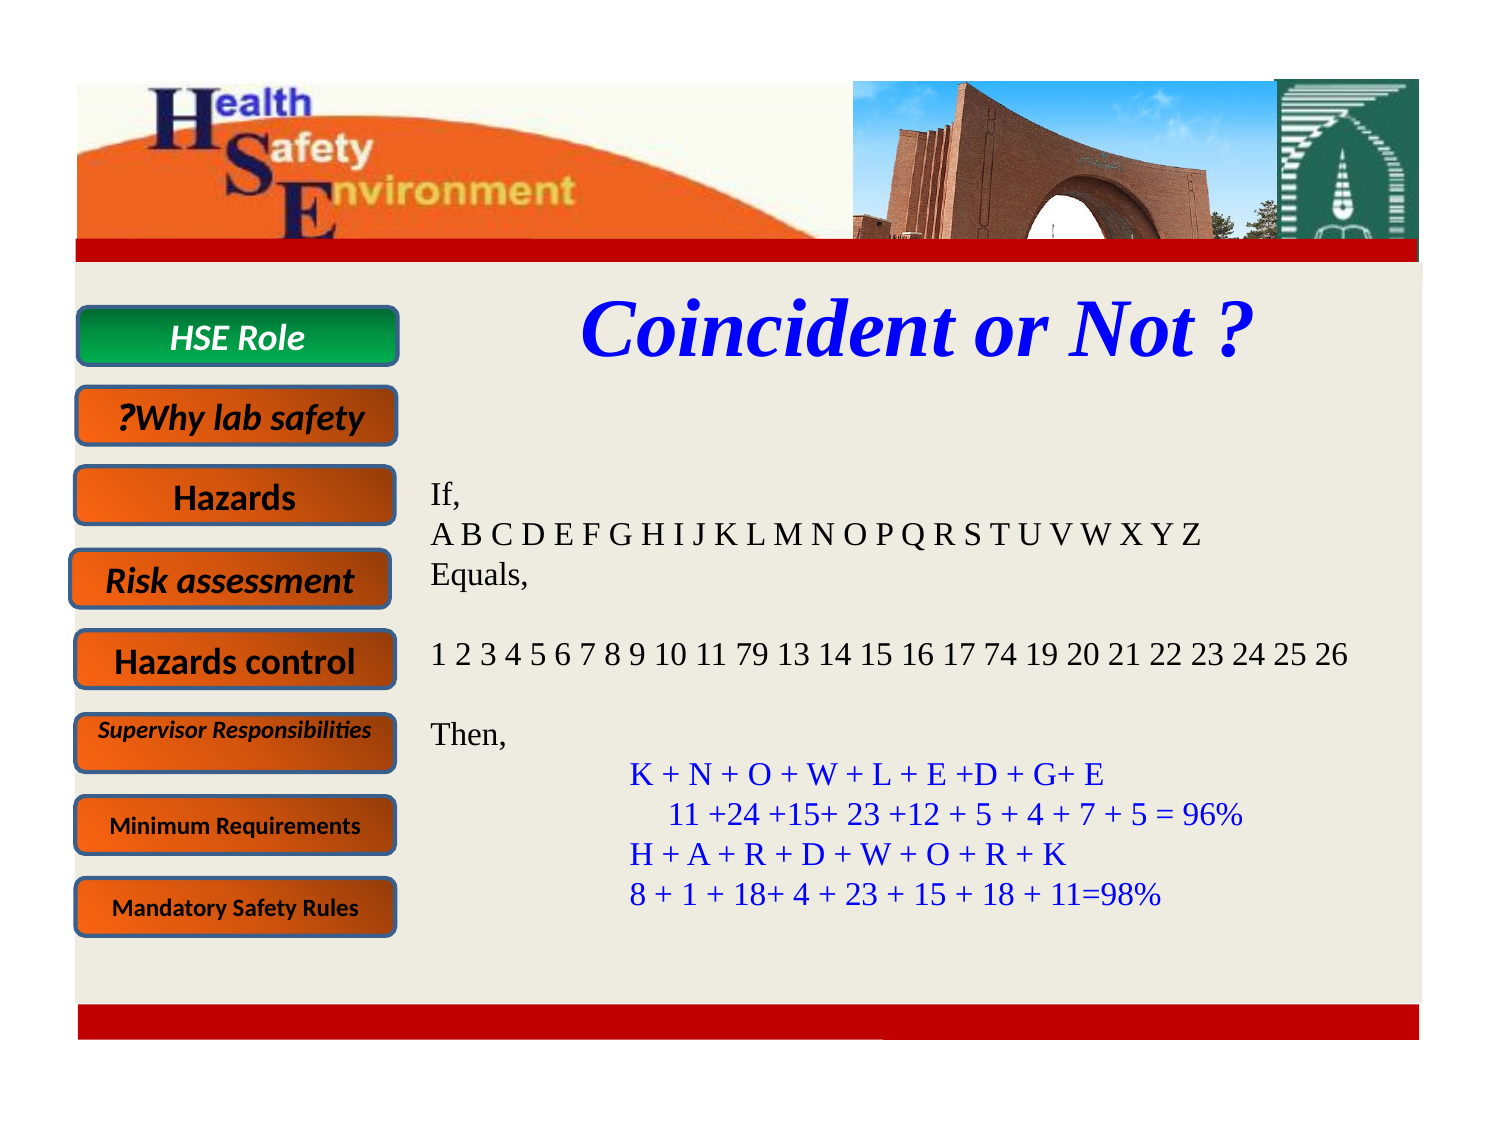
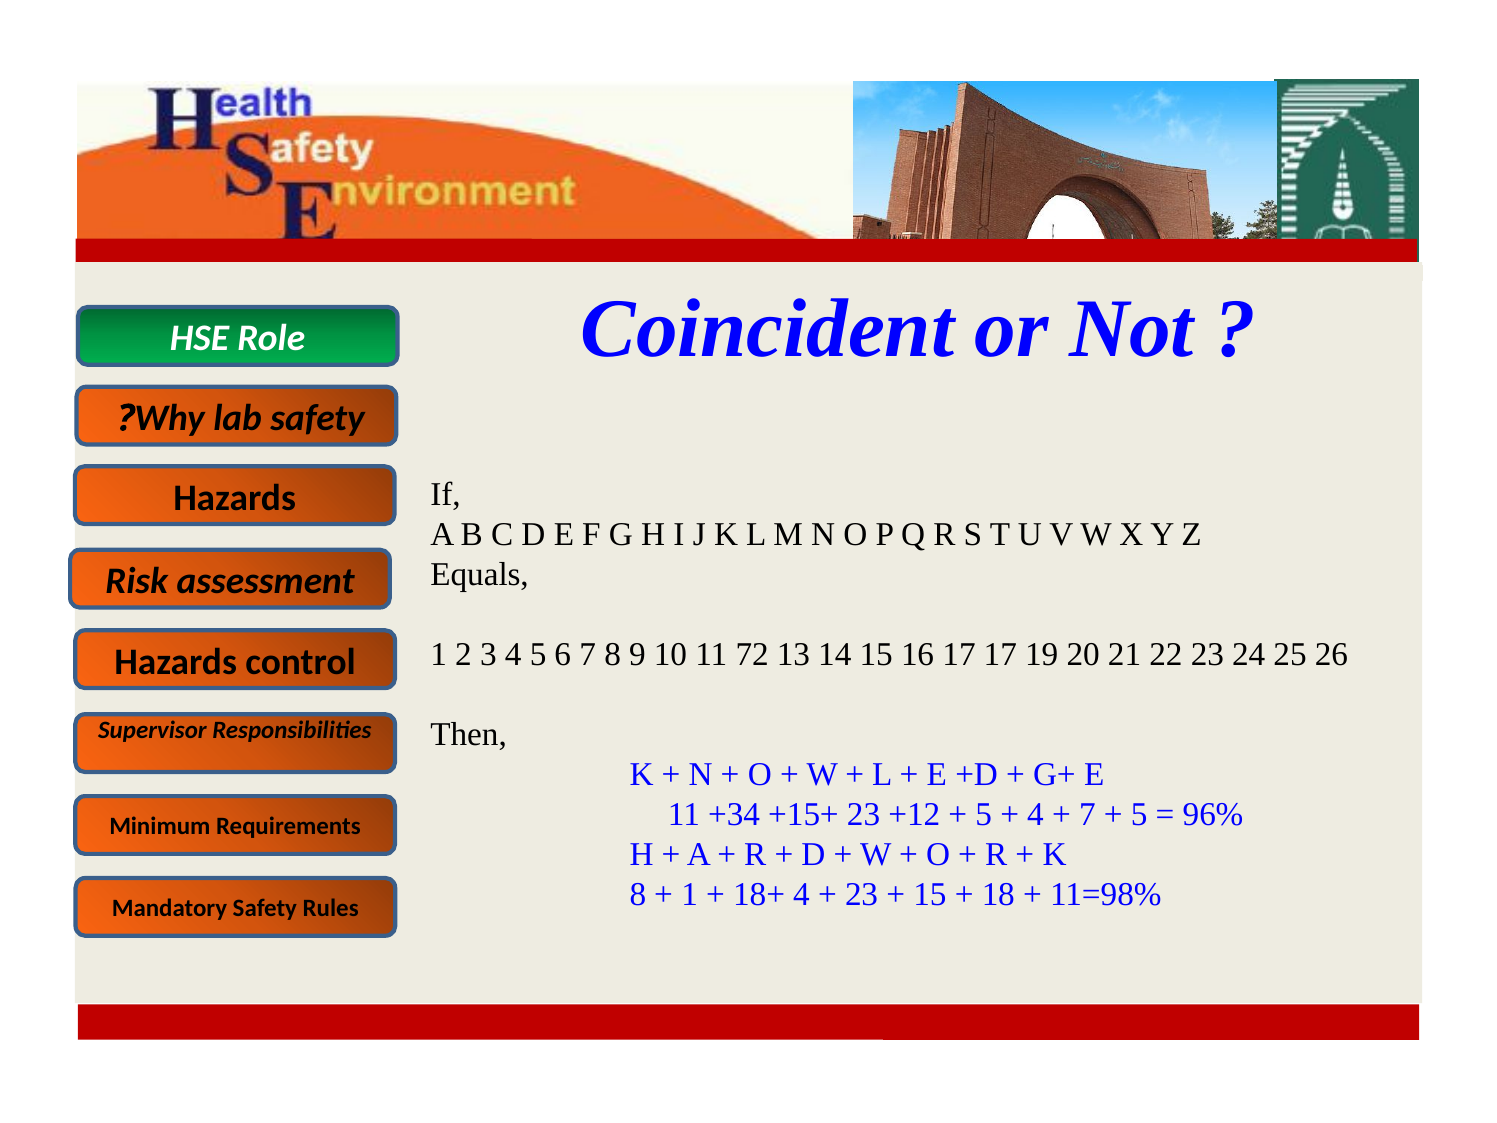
79: 79 -> 72 (752, 654)
17 74: 74 -> 17 (1000, 654)
+24: +24 -> +34 (734, 814)
